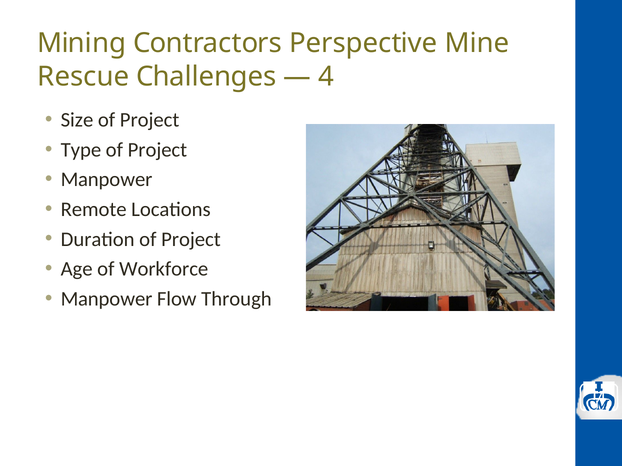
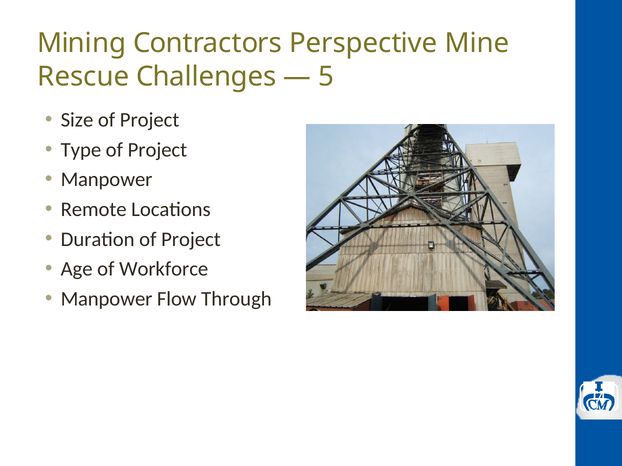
4: 4 -> 5 (326, 77)
